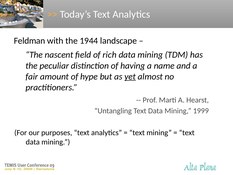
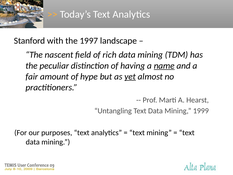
Feldman: Feldman -> Stanford (30, 41)
1944: 1944 -> 1997 (89, 41)
name underline: none -> present (164, 66)
